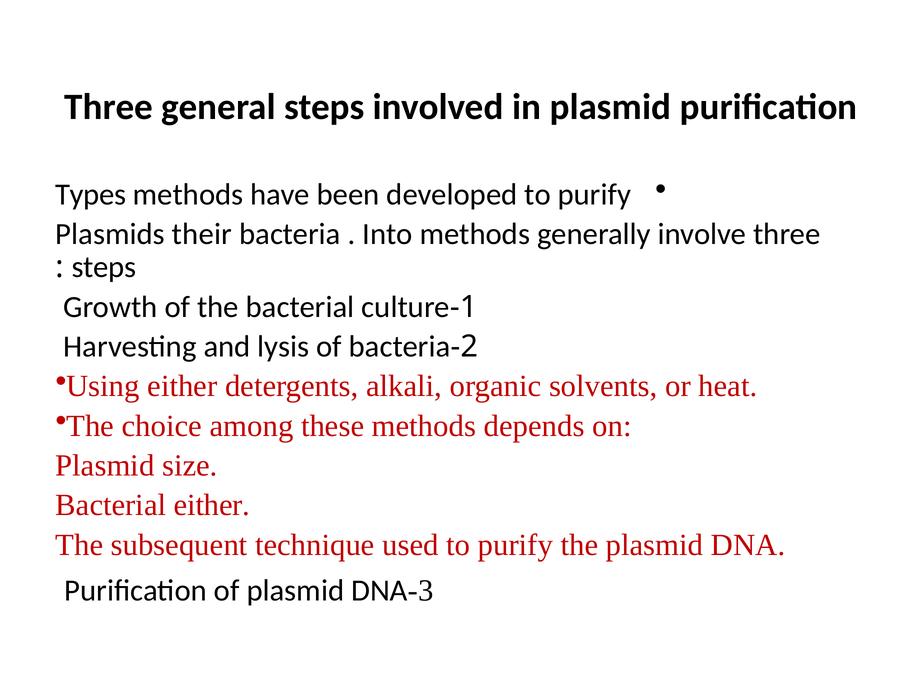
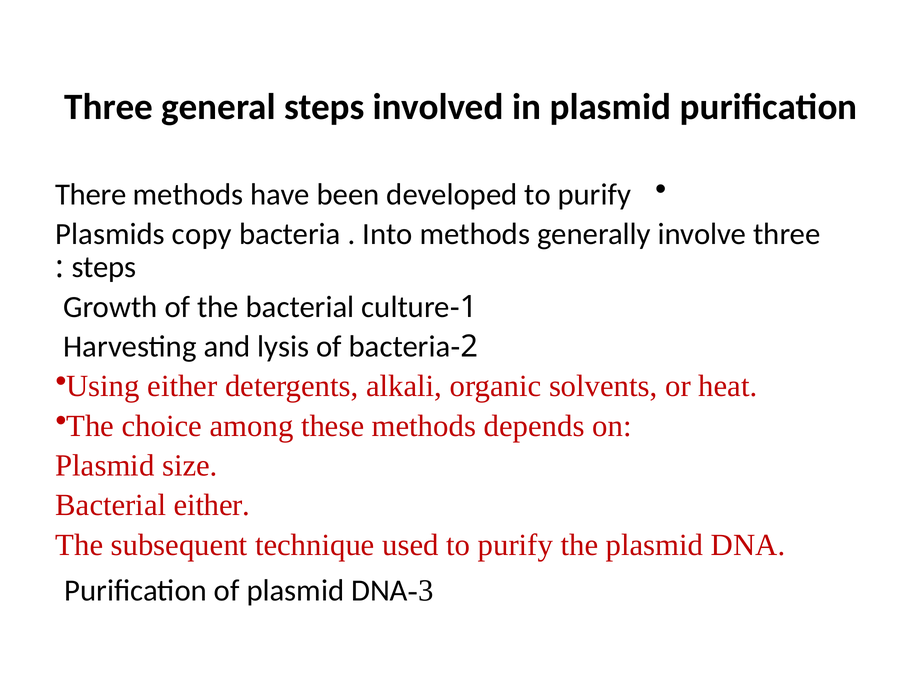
Types: Types -> There (91, 194)
their: their -> copy (202, 234)
